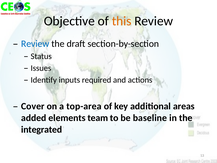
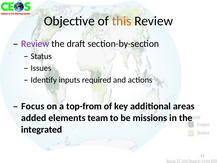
Review colour: blue -> purple (35, 44)
Cover: Cover -> Focus (33, 106)
top-area: top-area -> top-from (84, 106)
baseline: baseline -> missions (150, 118)
